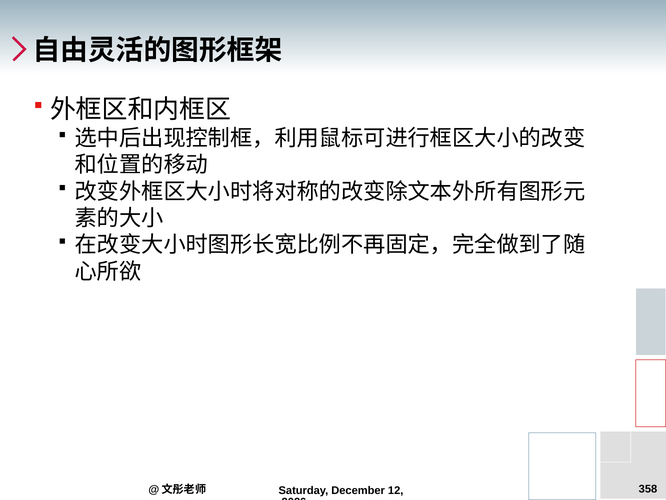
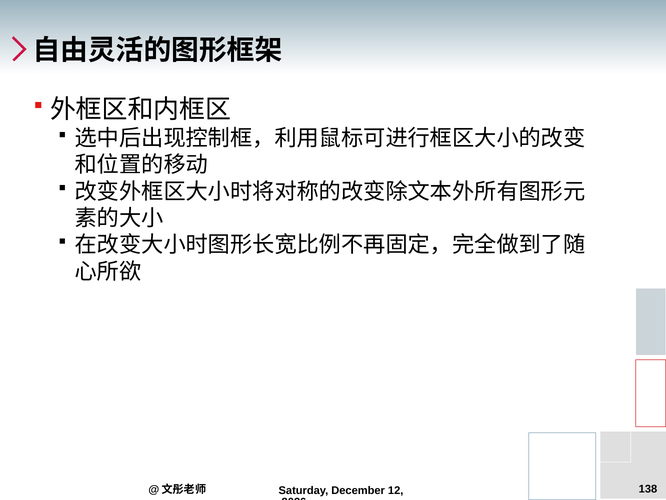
358: 358 -> 138 (648, 489)
